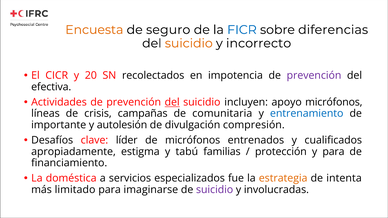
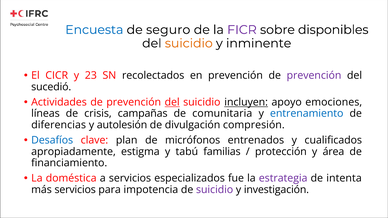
Encuesta colour: orange -> blue (94, 30)
FICR colour: blue -> purple (242, 30)
diferencias: diferencias -> disponibles (333, 30)
incorrecto: incorrecto -> inminente (259, 43)
20: 20 -> 23 (91, 76)
en impotencia: impotencia -> prevención (235, 76)
efectiva: efectiva -> sucedió (51, 87)
incluyen underline: none -> present (246, 102)
apoyo micrófonos: micrófonos -> emociones (334, 102)
importante: importante -> diferencias (59, 125)
Desafíos colour: black -> blue (52, 140)
líder: líder -> plan (127, 140)
y para: para -> área (333, 152)
estrategia colour: orange -> purple (283, 178)
más limitado: limitado -> servicios (75, 190)
imaginarse: imaginarse -> impotencia (151, 190)
involucradas: involucradas -> investigación (276, 190)
